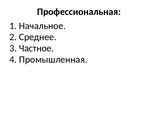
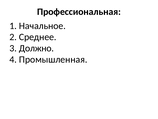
Частное: Частное -> Должно (36, 48)
